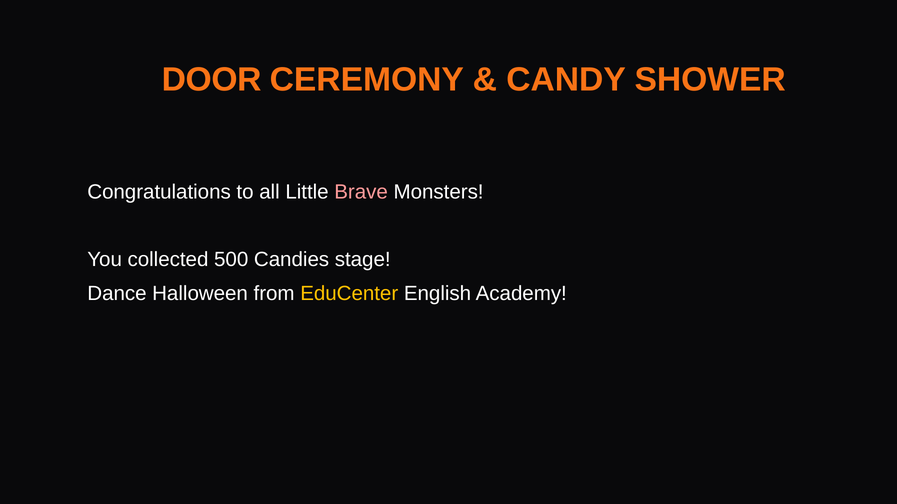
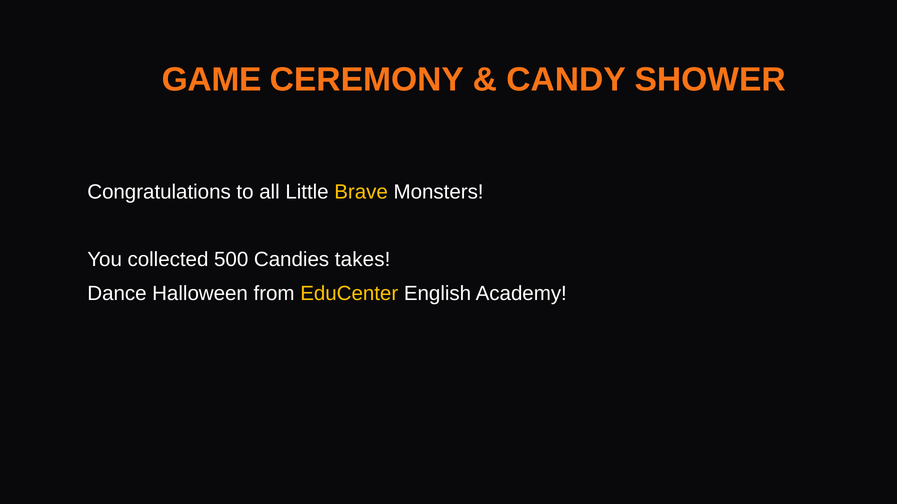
DOOR: DOOR -> GAME (212, 80)
Brave colour: pink -> yellow (361, 192)
stage: stage -> takes (363, 260)
